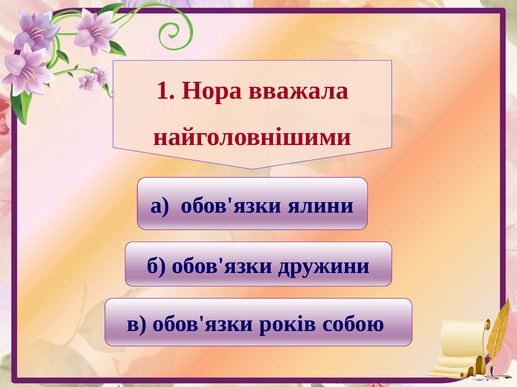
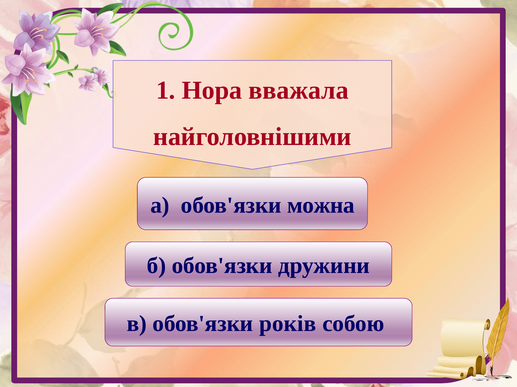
ялини: ялини -> можна (321, 206)
